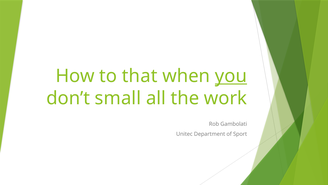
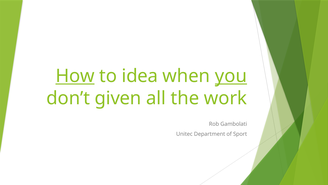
How underline: none -> present (75, 76)
that: that -> idea (140, 76)
small: small -> given (118, 98)
